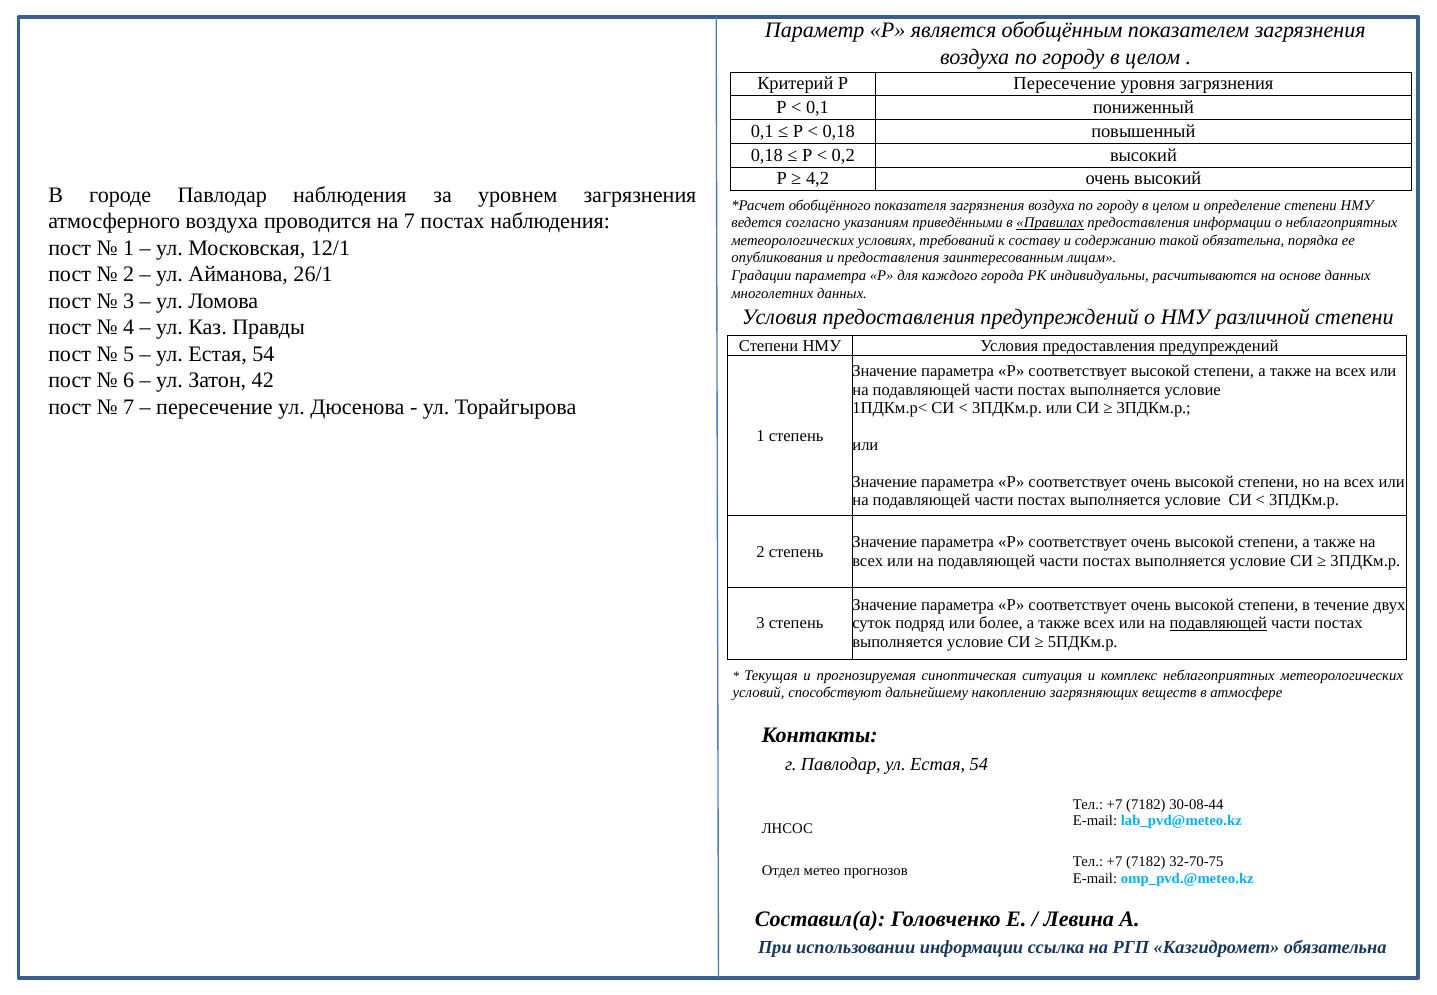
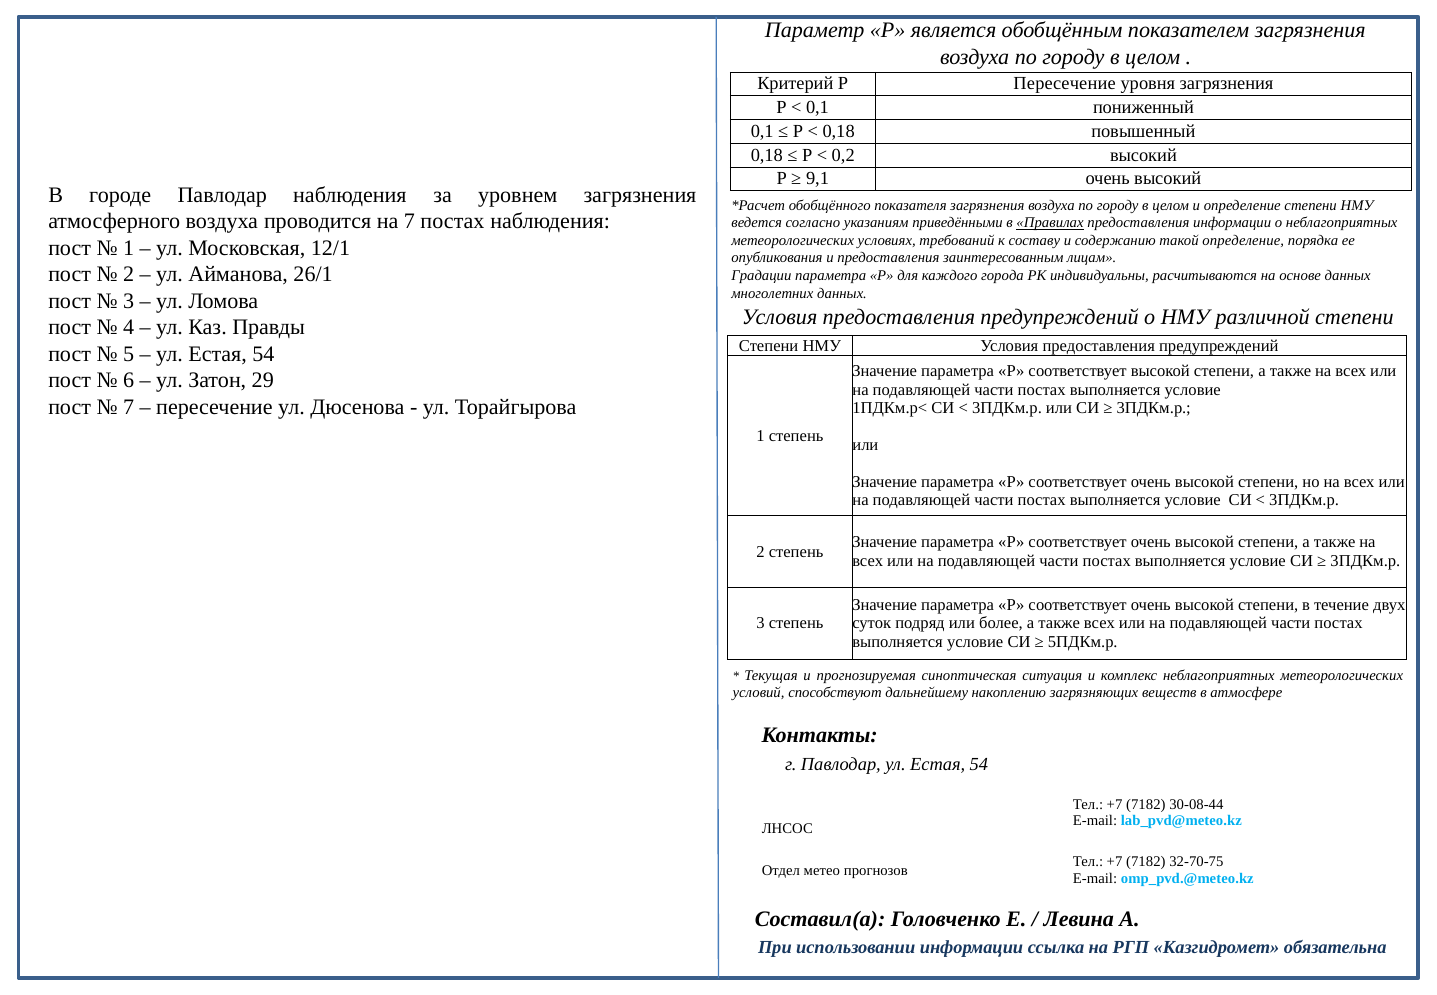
4,2: 4,2 -> 9,1 (818, 179)
такой обязательна: обязательна -> определение (1243, 240)
42: 42 -> 29 (263, 381)
подавляющей underline: present -> none (1218, 623)
